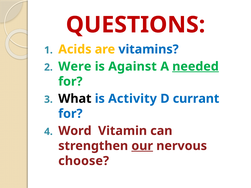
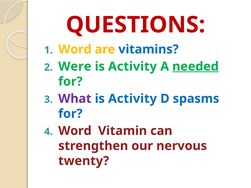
Acids: Acids -> Word (75, 49)
Against: Against -> Activity (132, 67)
What colour: black -> purple (75, 99)
currant: currant -> spasms (196, 99)
our underline: present -> none (142, 146)
choose: choose -> twenty (84, 161)
